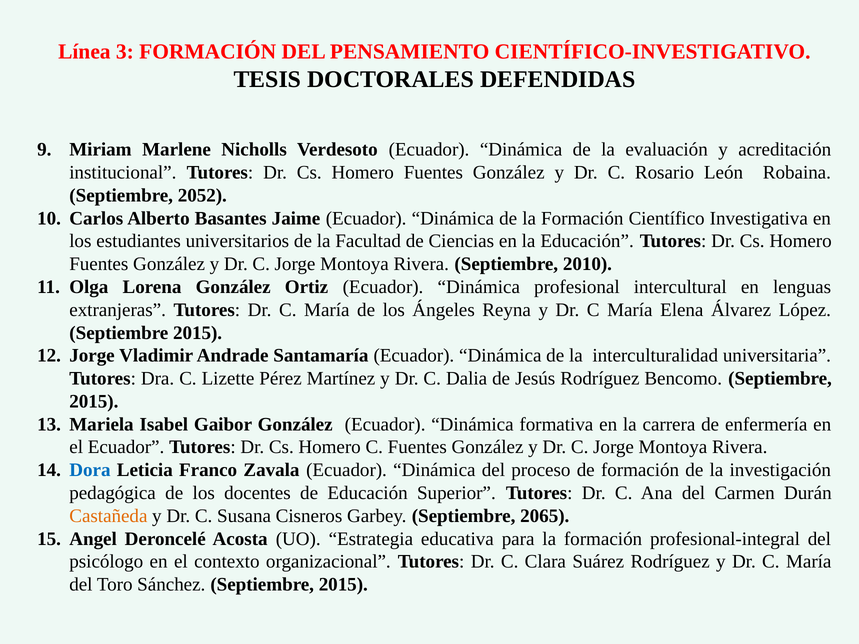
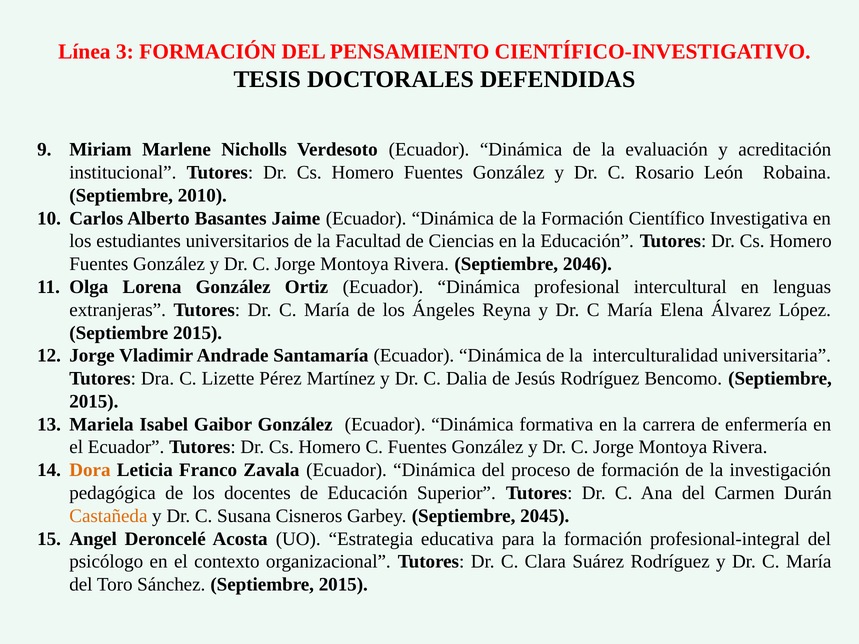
2052: 2052 -> 2010 (202, 196)
2010: 2010 -> 2046 (587, 264)
Dora colour: blue -> orange (90, 470)
2065: 2065 -> 2045 (545, 516)
